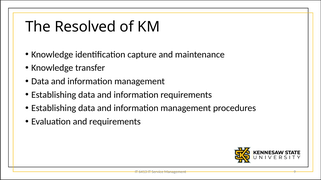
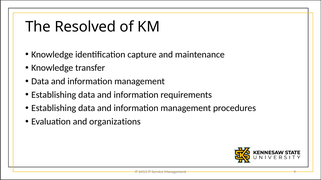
and requirements: requirements -> organizations (115, 122)
